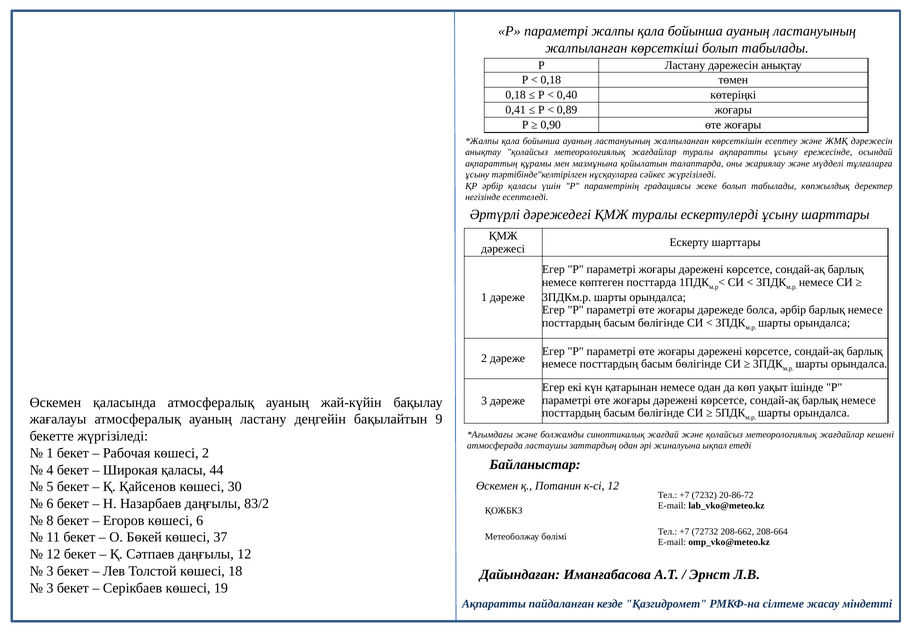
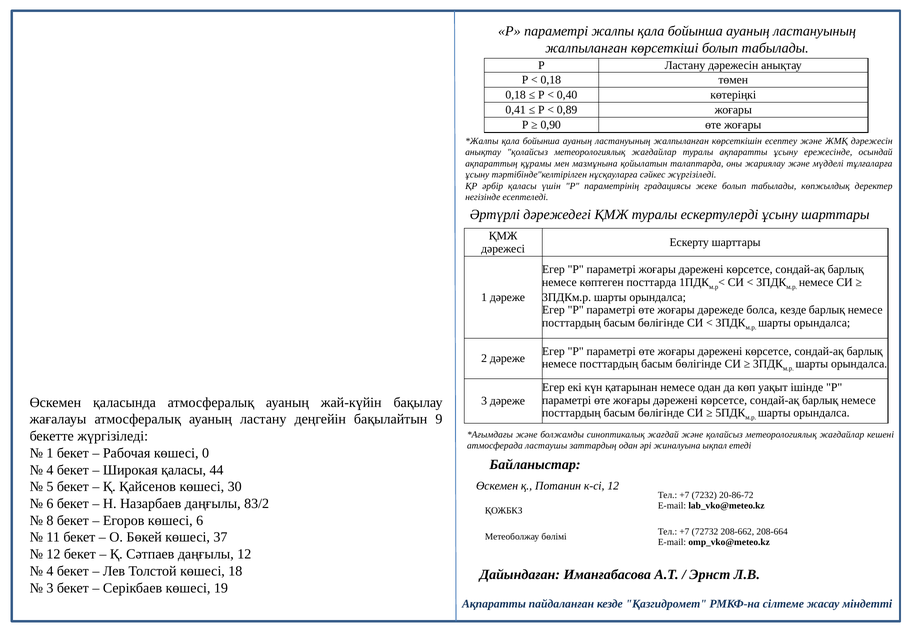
болса әрбір: әрбір -> кезде (793, 310)
көшесі 2: 2 -> 0 (206, 453)
3: 3 -> 4 (50, 570)
